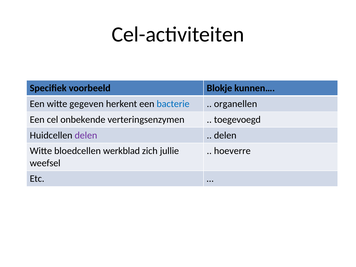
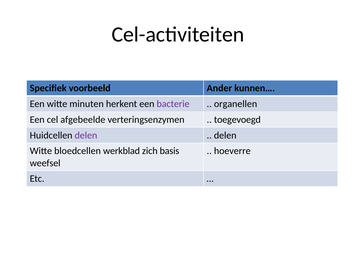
Blokje: Blokje -> Ander (219, 88)
gegeven: gegeven -> minuten (87, 104)
bacterie colour: blue -> purple (173, 104)
onbekende: onbekende -> afgebeelde (83, 120)
jullie: jullie -> basis (169, 151)
